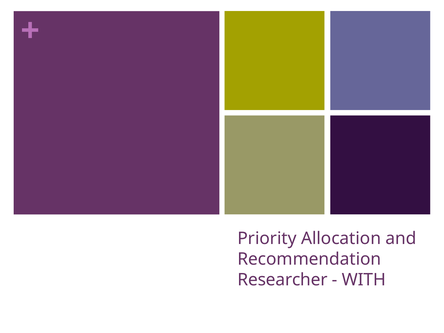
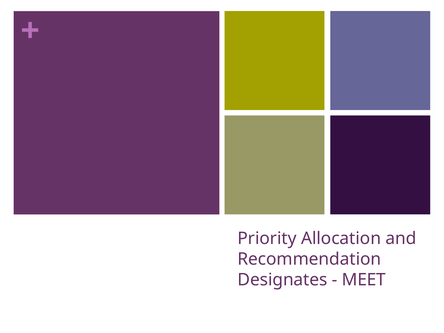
Researcher: Researcher -> Designates (282, 280)
WITH: WITH -> MEET (364, 280)
